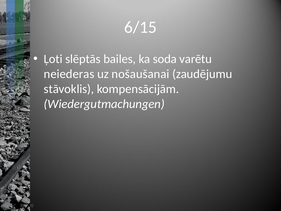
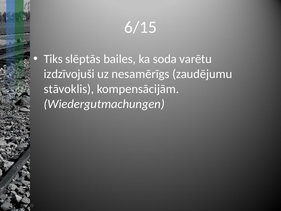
Ļoti: Ļoti -> Tiks (53, 59)
neiederas: neiederas -> izdzīvojuši (69, 74)
nošaušanai: nošaušanai -> nesamērīgs (141, 74)
